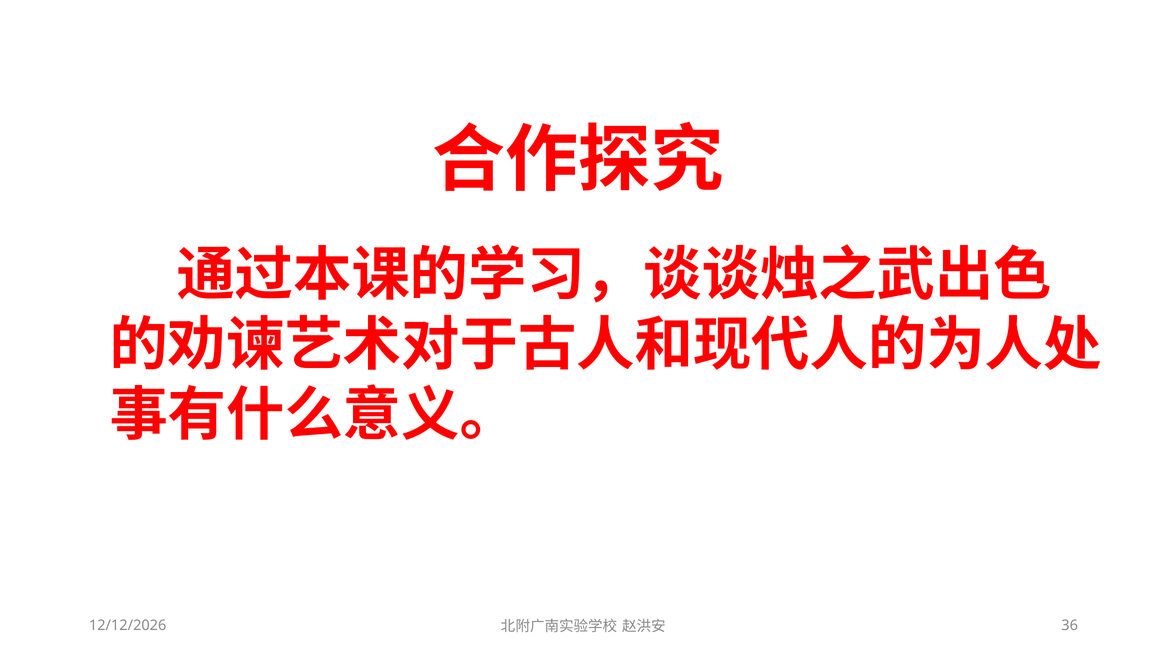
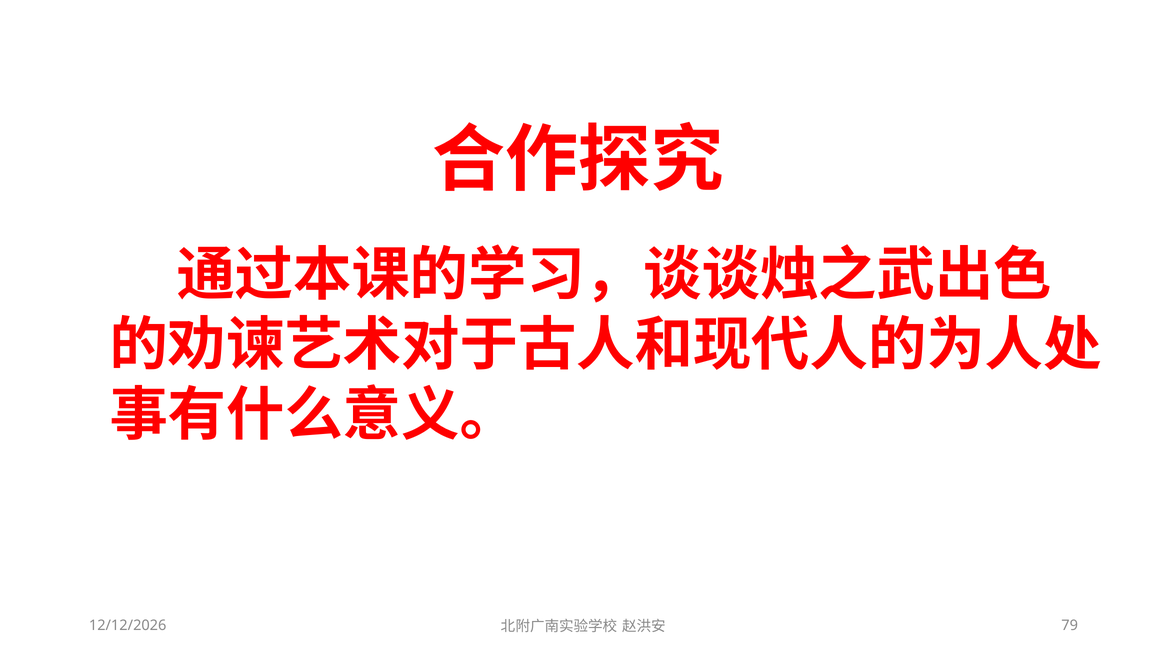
36: 36 -> 79 (1070, 626)
